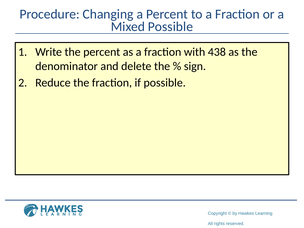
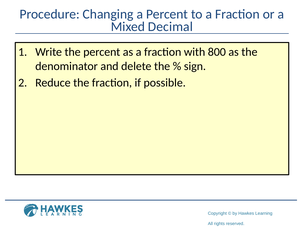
Mixed Possible: Possible -> Decimal (170, 27)
438: 438 -> 800 (217, 52)
